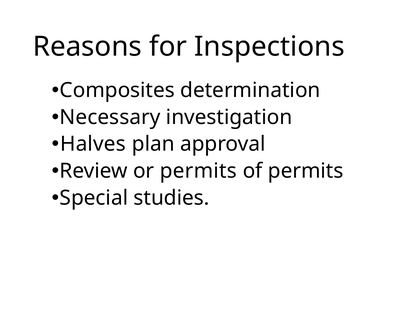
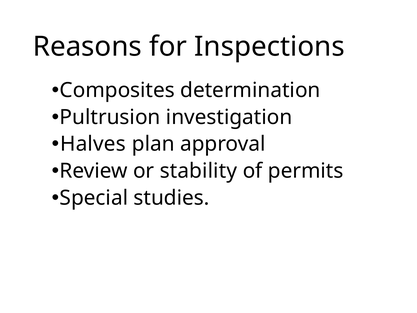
Necessary: Necessary -> Pultrusion (110, 117)
or permits: permits -> stability (198, 171)
